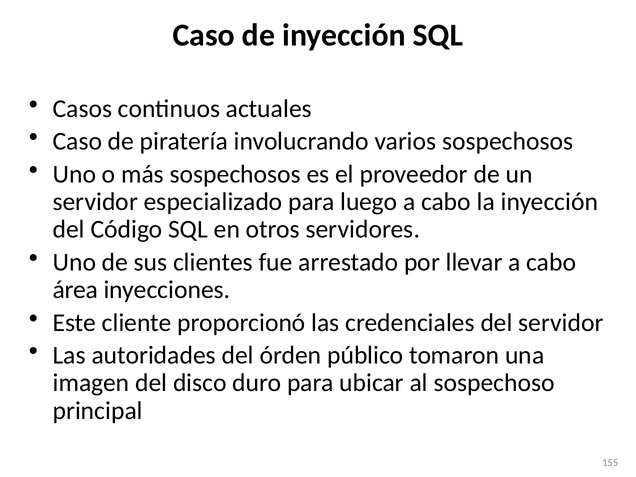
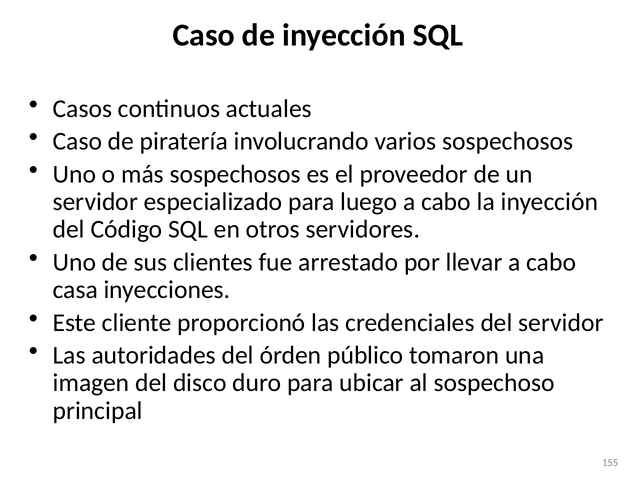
área: área -> casa (75, 290)
